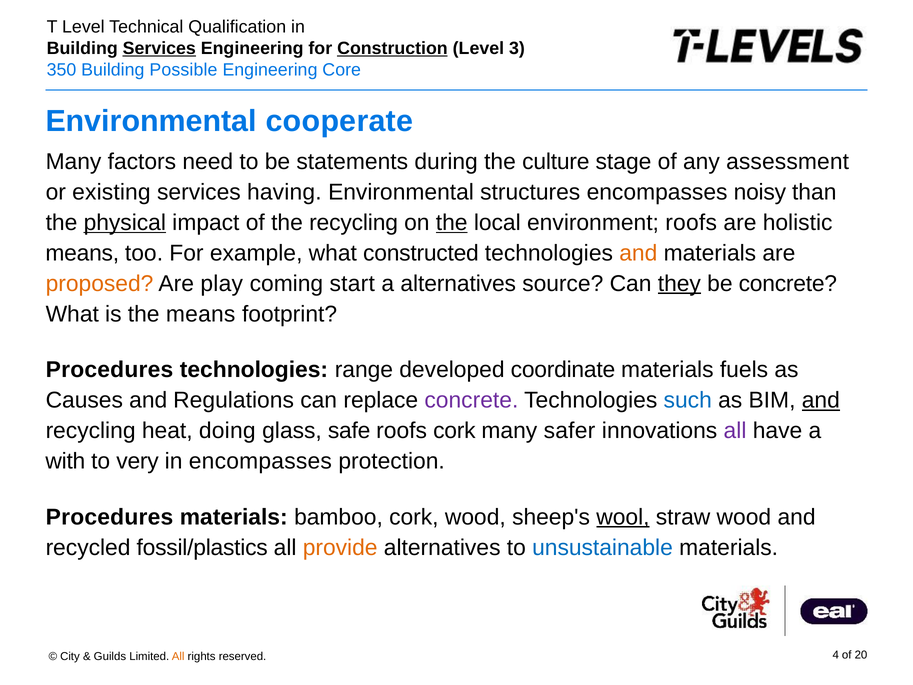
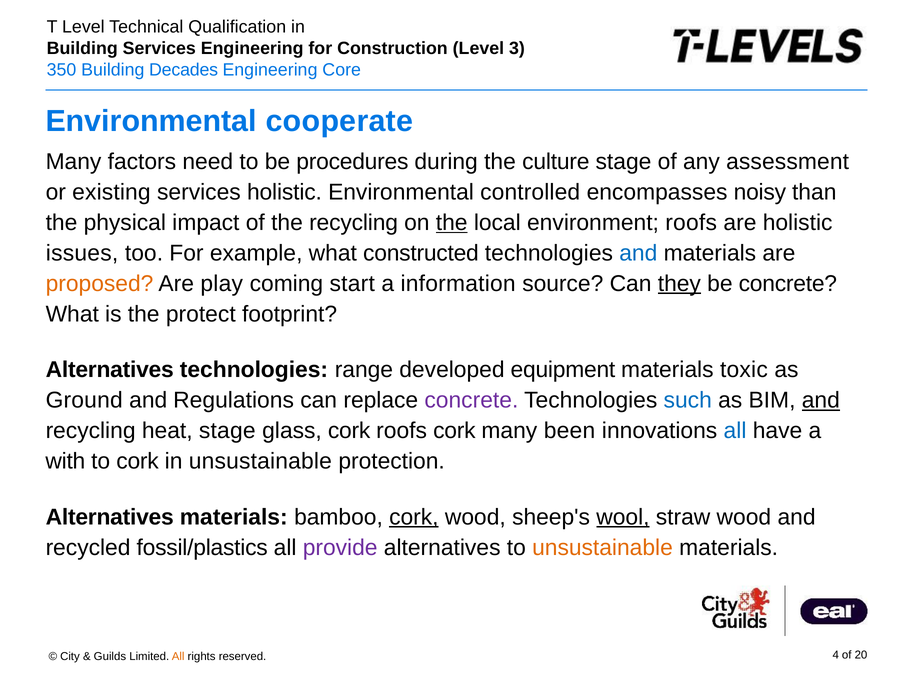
Services underline: present -> none (159, 48)
Construction underline: present -> none (392, 48)
Possible: Possible -> Decades (184, 70)
statements: statements -> procedures (352, 162)
services having: having -> holistic (284, 192)
structures: structures -> controlled (530, 192)
physical underline: present -> none (125, 223)
means: means -> issues (82, 253)
and colour: orange -> blue (638, 253)
a alternatives: alternatives -> information (458, 283)
the means: means -> protect (201, 314)
Procedures: Procedures -> Alternatives (110, 370)
coordinate: coordinate -> equipment (563, 370)
fuels: fuels -> toxic (744, 370)
Causes: Causes -> Ground (84, 400)
heat doing: doing -> stage (227, 431)
glass safe: safe -> cork (349, 431)
safer: safer -> been (569, 431)
all colour: purple -> blue (735, 431)
to very: very -> cork (138, 461)
in encompasses: encompasses -> unsustainable (260, 461)
Procedures: Procedures -> Alternatives (110, 517)
cork underline: none -> present (414, 517)
provide colour: orange -> purple (340, 547)
unsustainable colour: blue -> orange (602, 547)
